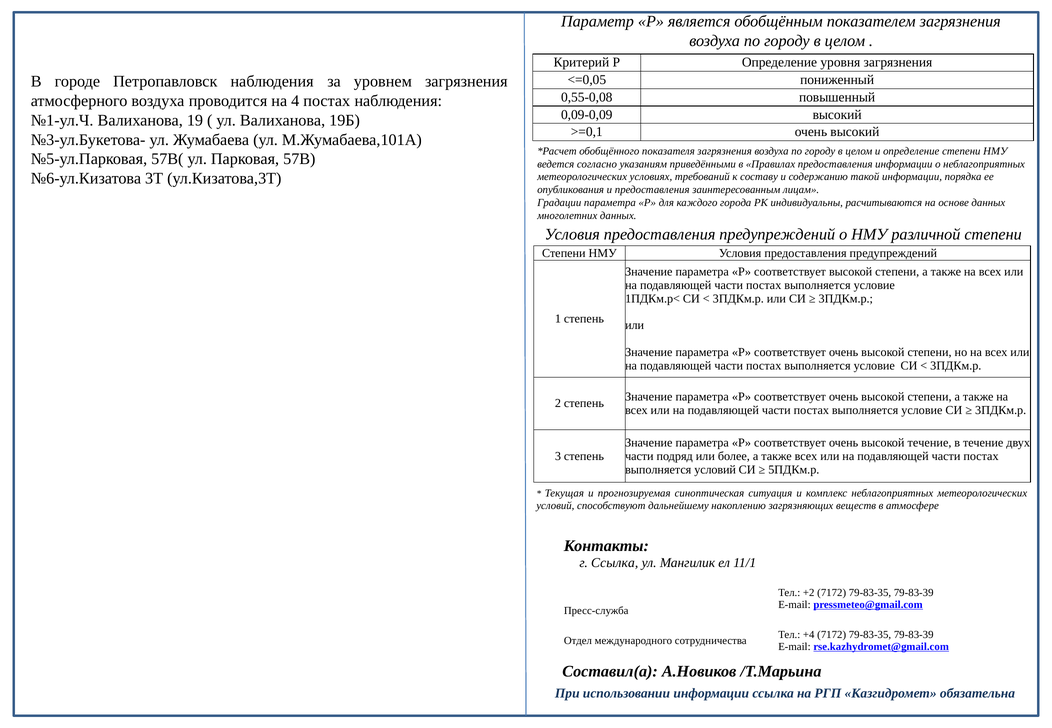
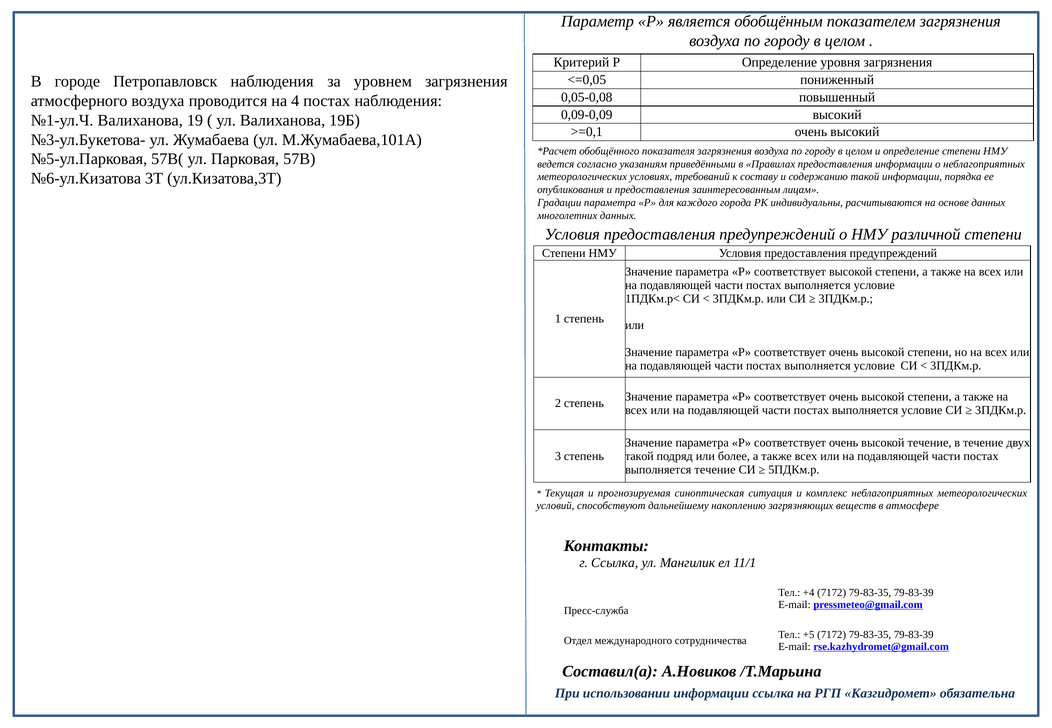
0,55-0,08: 0,55-0,08 -> 0,05-0,08 (587, 97)
части: части -> такой (639, 456)
выполняется условий: условий -> течение (715, 470)
+2: +2 -> +4 (809, 593)
+4: +4 -> +5 (809, 635)
